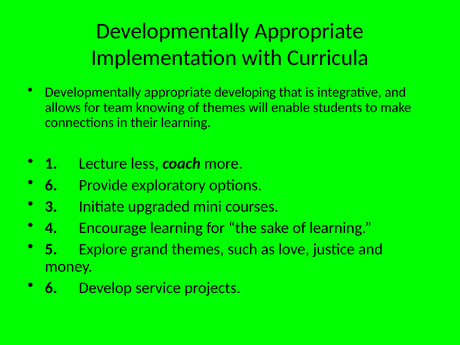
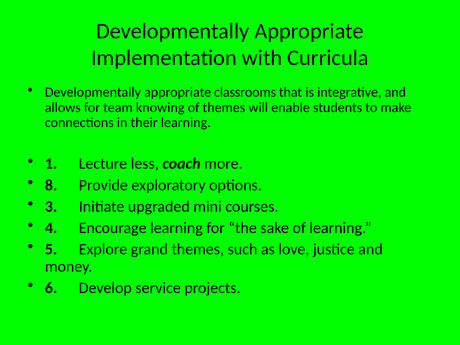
developing: developing -> classrooms (245, 92)
6: 6 -> 8 (51, 185)
